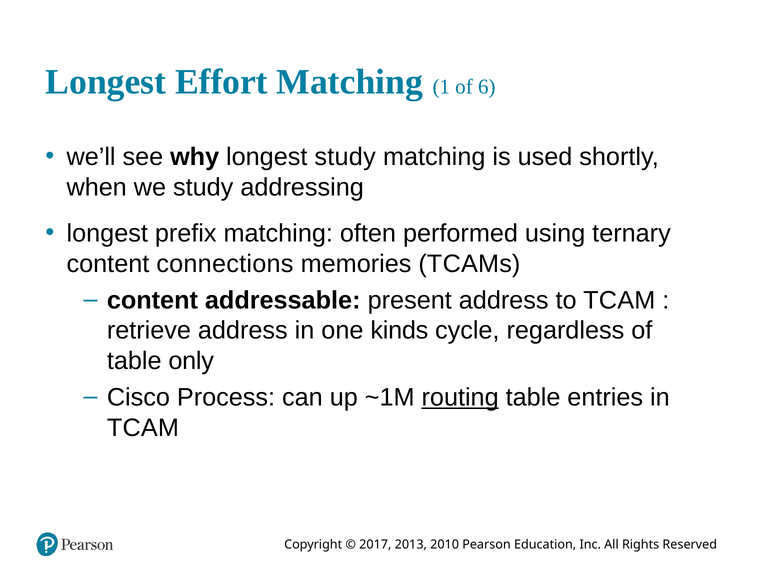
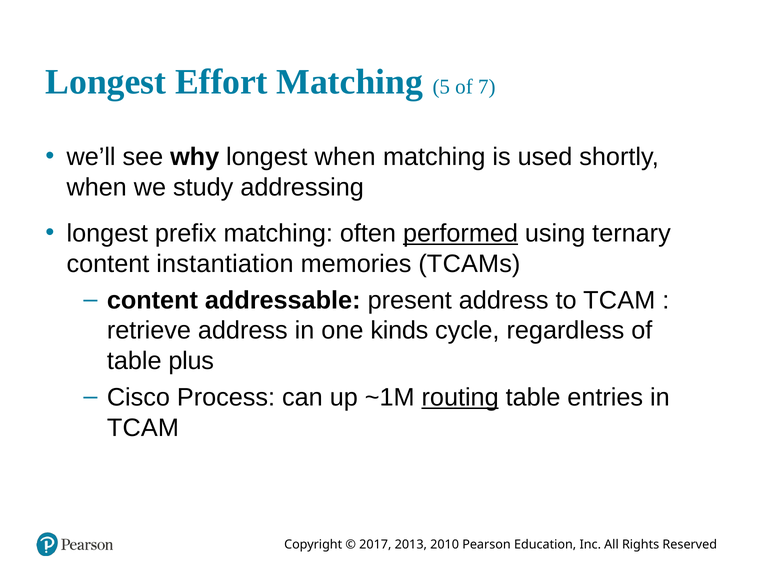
1: 1 -> 5 (441, 87)
6: 6 -> 7 (487, 87)
longest study: study -> when (345, 157)
performed underline: none -> present (460, 233)
connections: connections -> instantiation (225, 264)
only: only -> plus (191, 361)
